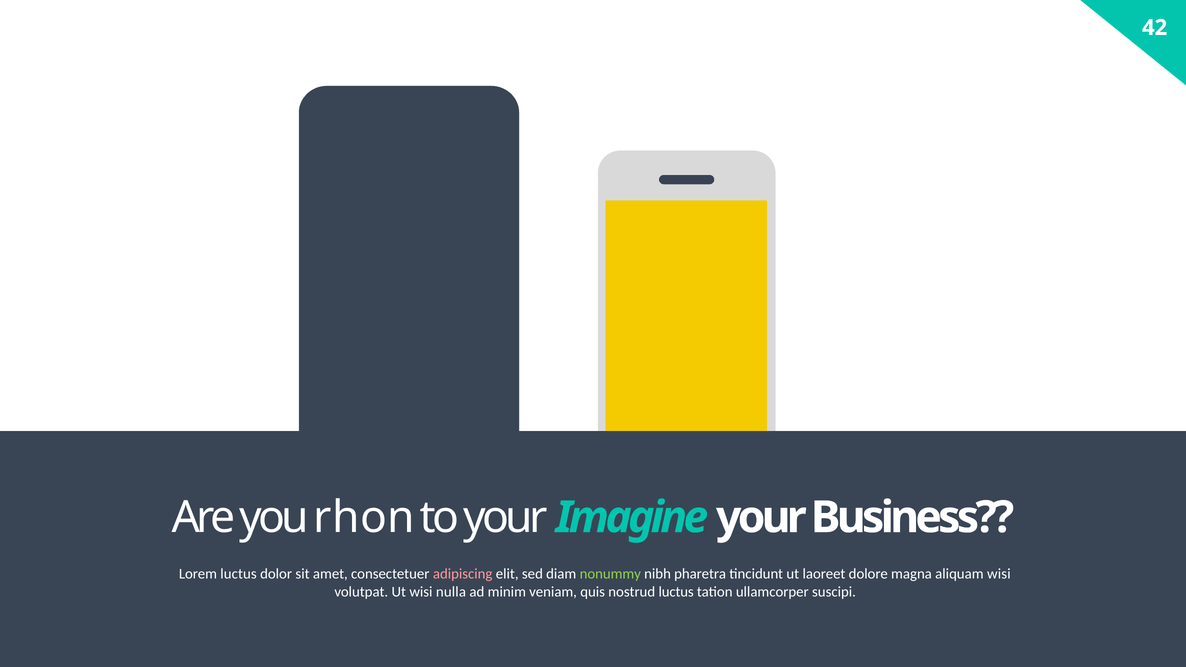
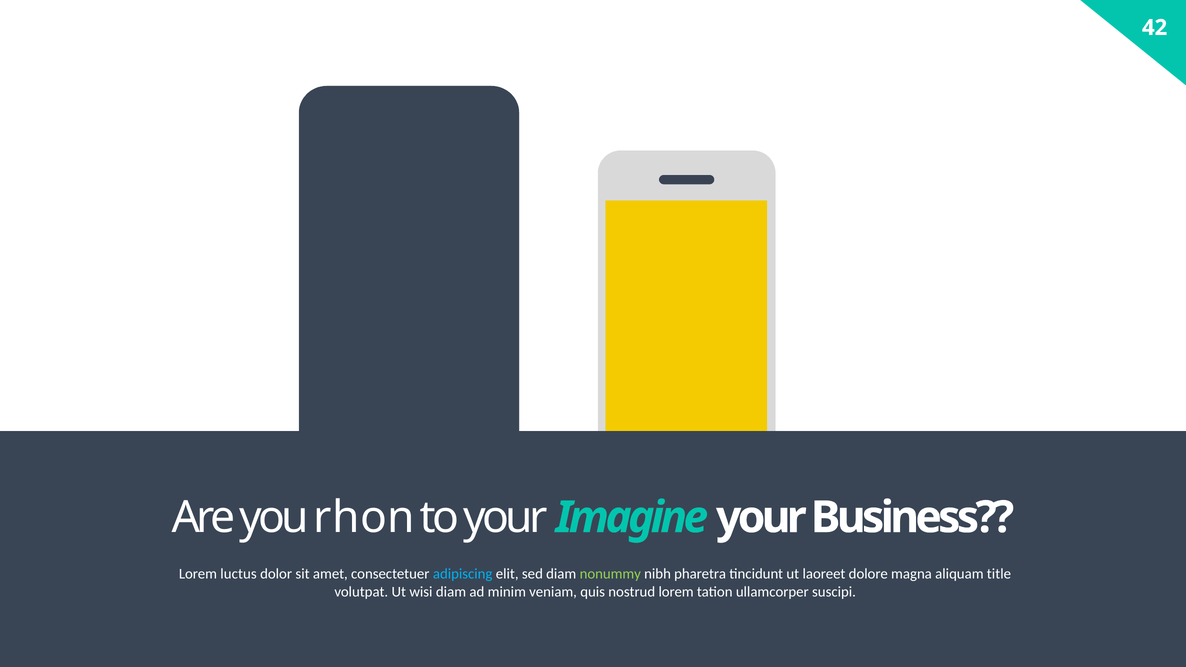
adipiscing colour: pink -> light blue (463, 574)
aliquam wisi: wisi -> title (999, 574)
wisi nulla: nulla -> diam (451, 592)
nostrud luctus: luctus -> lorem (676, 592)
